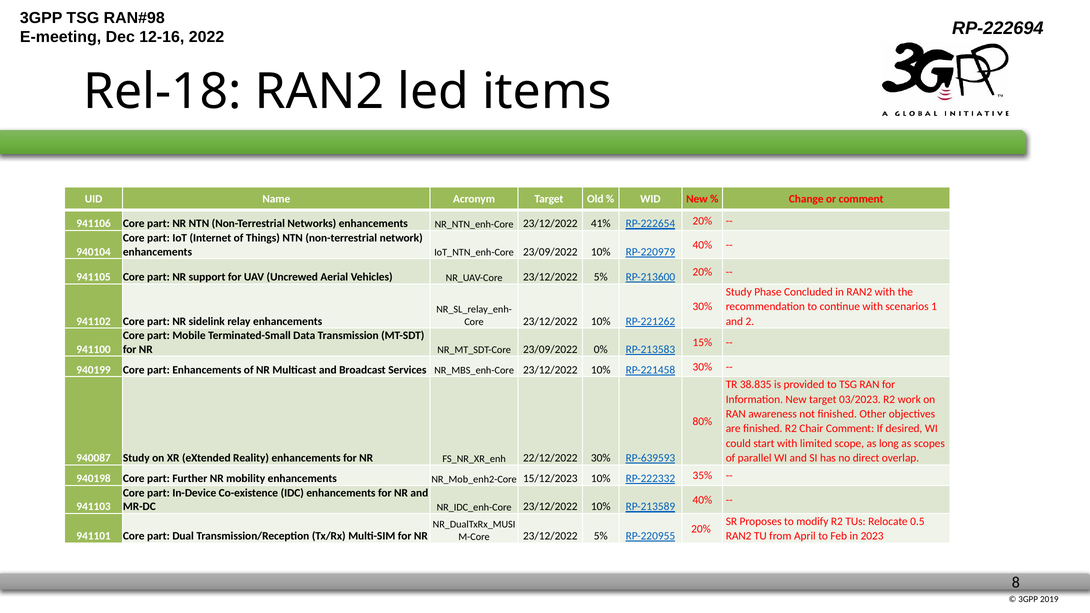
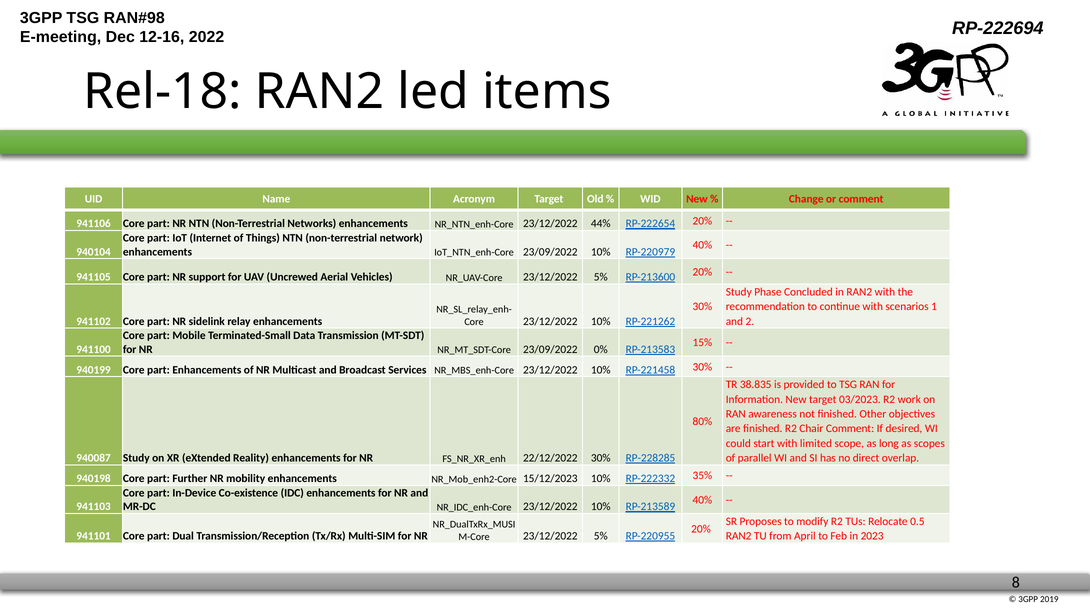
41%: 41% -> 44% (601, 224)
RP-639593: RP-639593 -> RP-228285 (650, 458)
